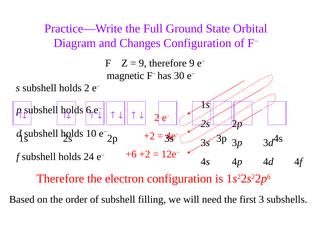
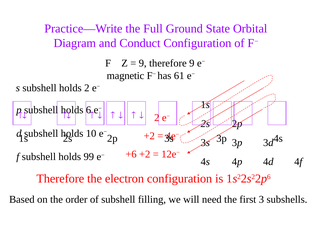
Changes: Changes -> Conduct (140, 43)
30: 30 -> 61 (179, 76)
24: 24 -> 99 (89, 157)
